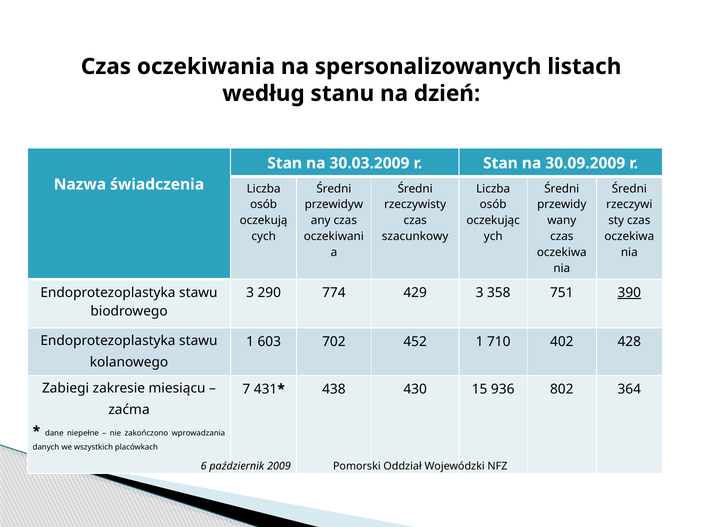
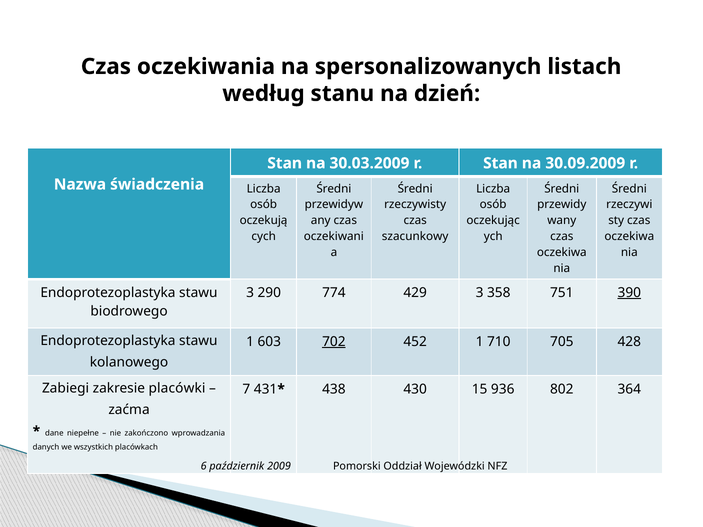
702 underline: none -> present (334, 342)
402: 402 -> 705 (562, 342)
miesiącu: miesiącu -> placówki (177, 389)
